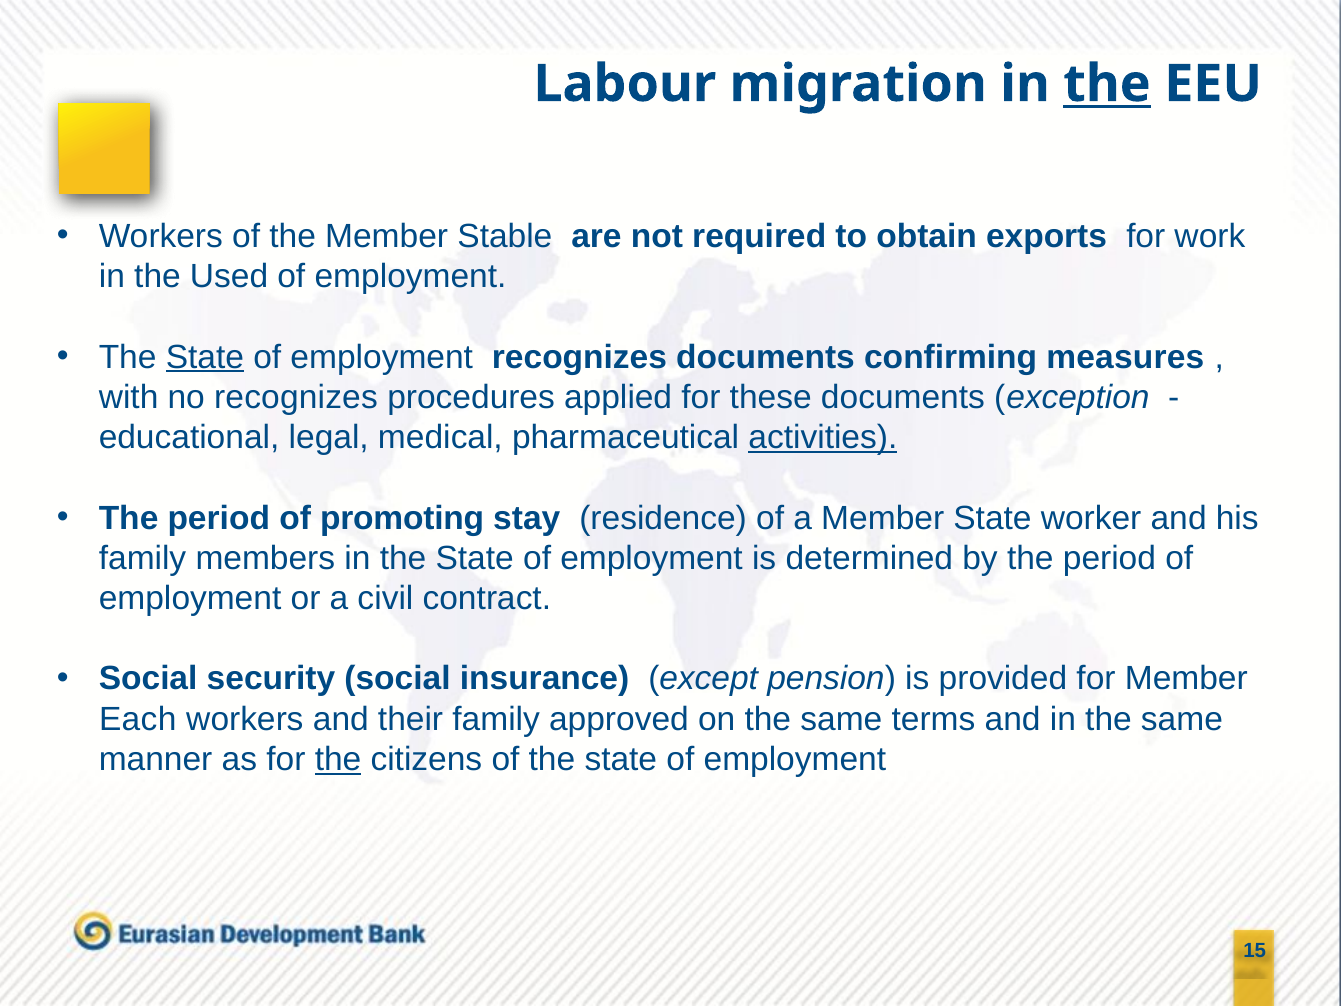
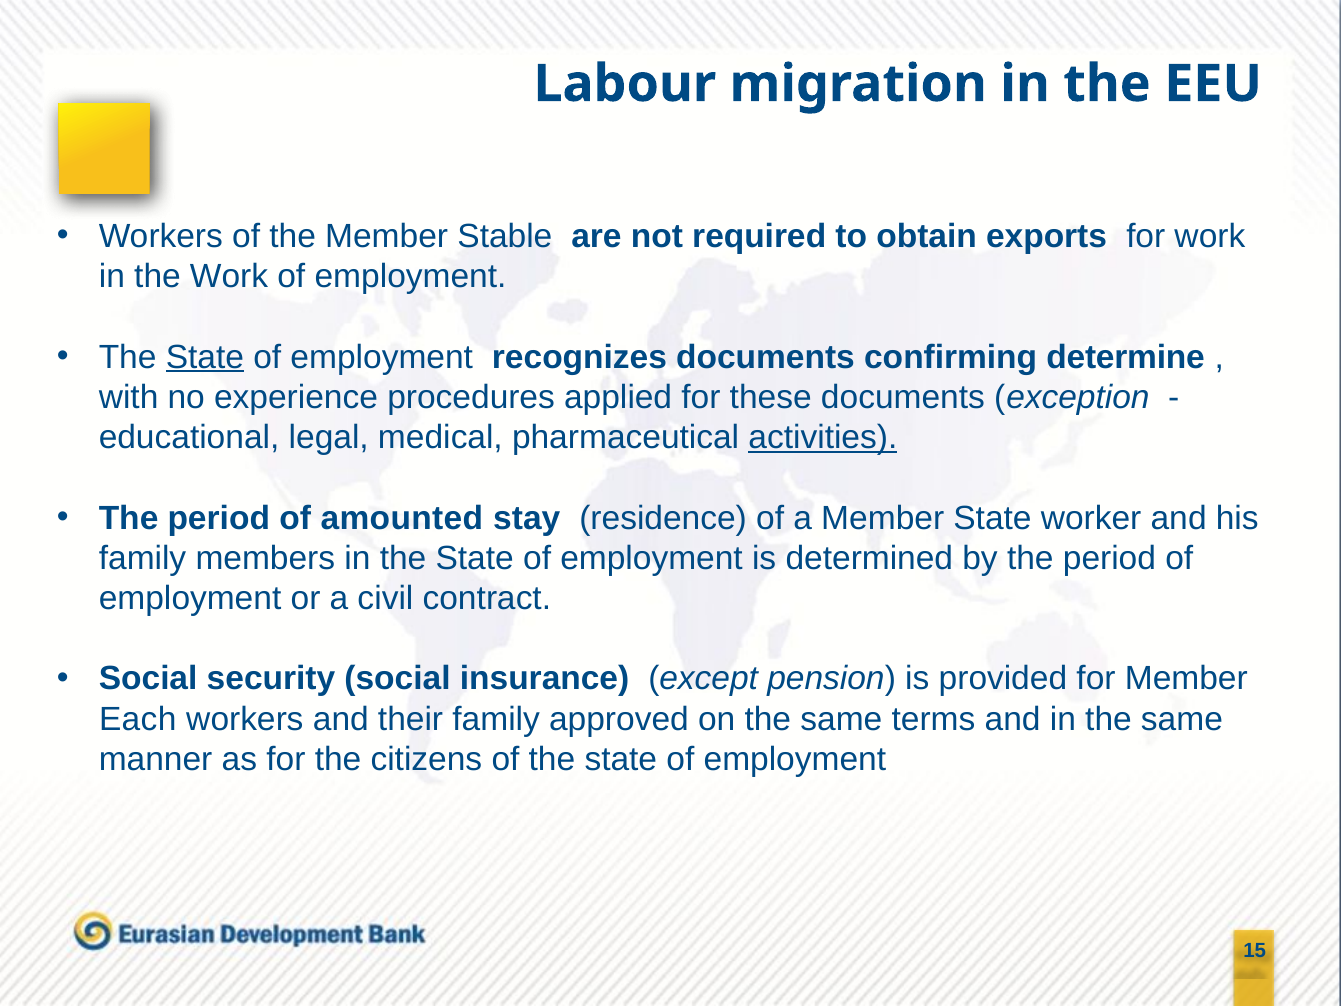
the underline: present -> none (1107, 84)
the Used: Used -> Work (229, 276)
measures: measures -> determine (1126, 357)
no recognizes: recognizes -> experience (296, 397)
promoting: promoting -> amounted (402, 518)
the underline: present -> none (338, 759)
